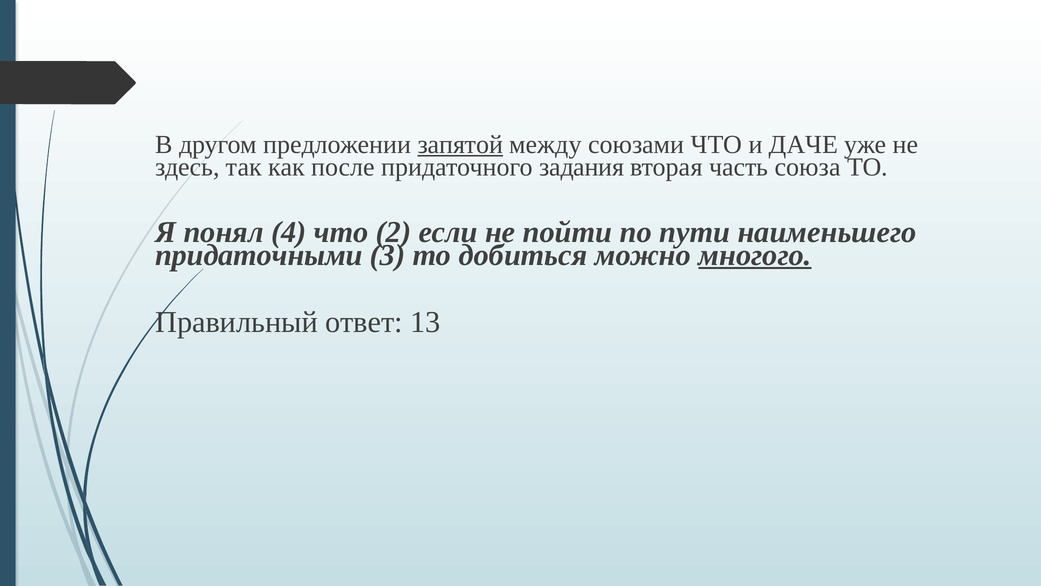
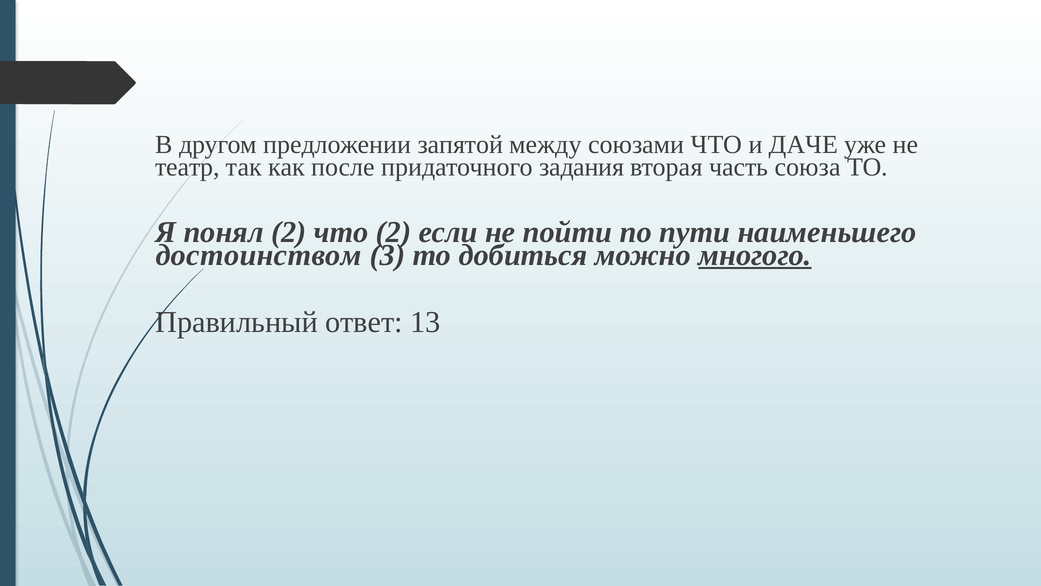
запятой underline: present -> none (460, 144)
здесь: здесь -> театр (187, 167)
понял 4: 4 -> 2 (289, 232)
придаточными: придаточными -> достоинством (259, 255)
